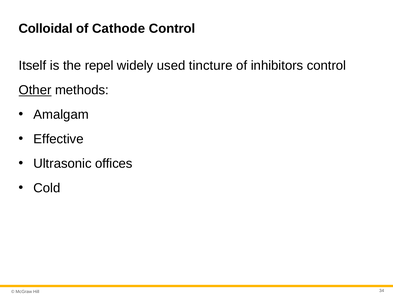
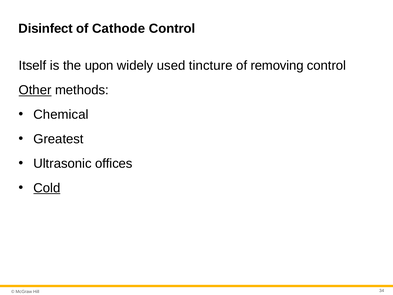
Colloidal: Colloidal -> Disinfect (46, 29)
repel: repel -> upon (99, 66)
inhibitors: inhibitors -> removing (277, 66)
Amalgam: Amalgam -> Chemical (61, 115)
Effective: Effective -> Greatest (59, 139)
Cold underline: none -> present (47, 188)
